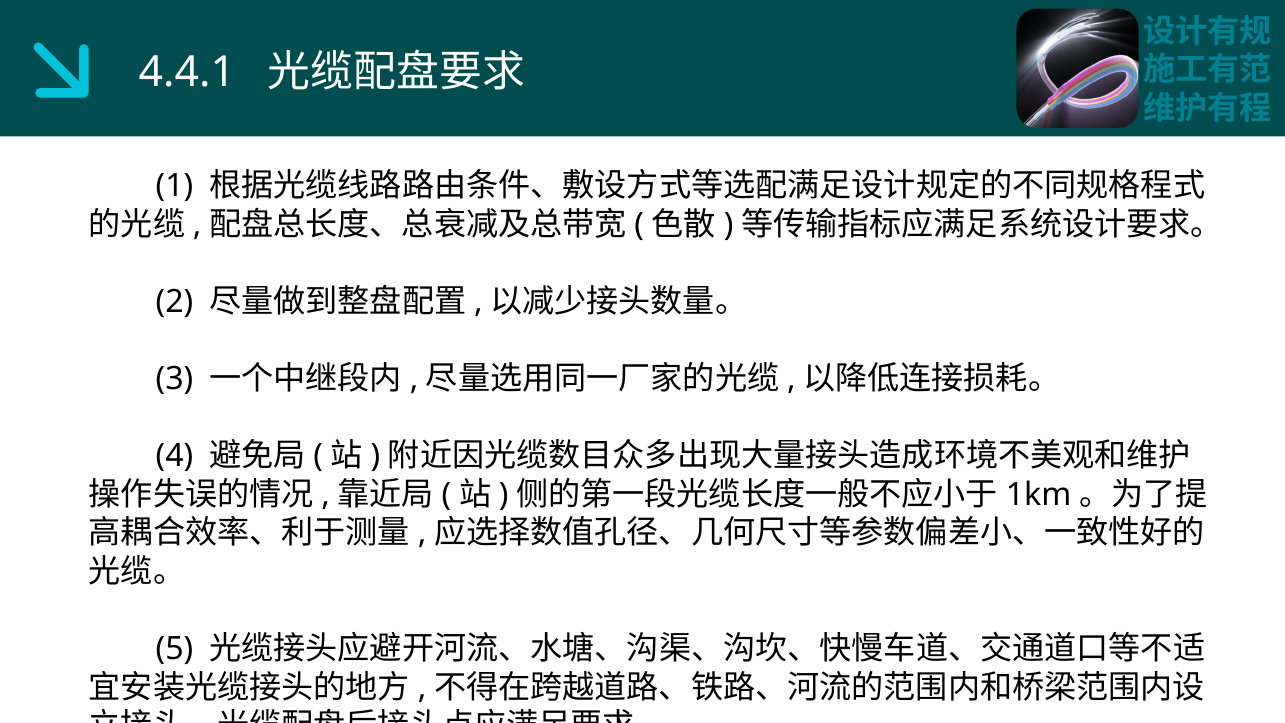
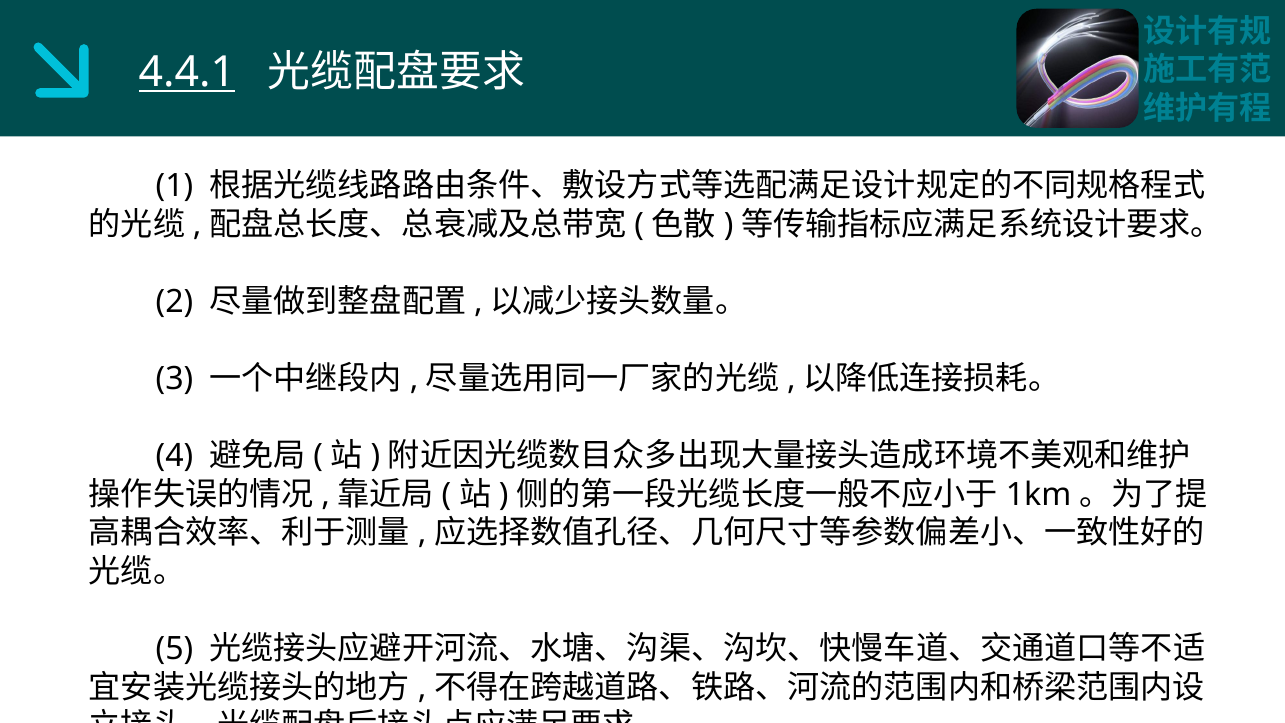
4.4.1 underline: none -> present (187, 73)
